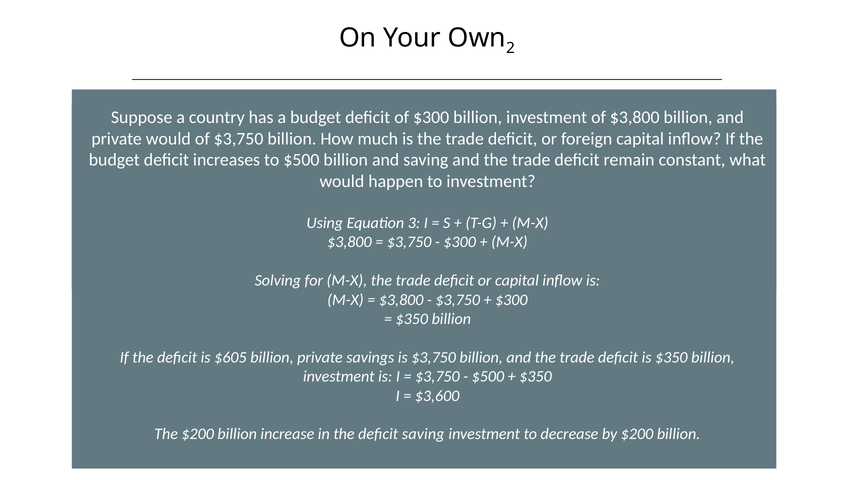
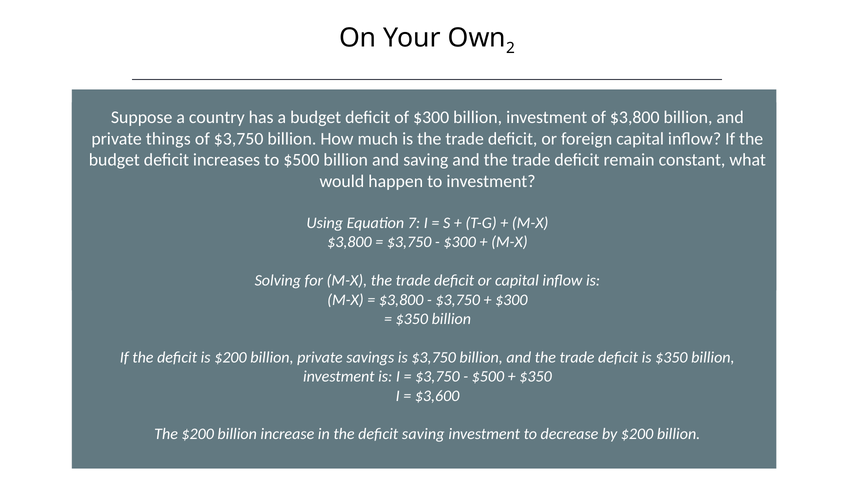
private would: would -> things (168, 139)
3: 3 -> 7 (414, 223)
is $605: $605 -> $200 (230, 358)
